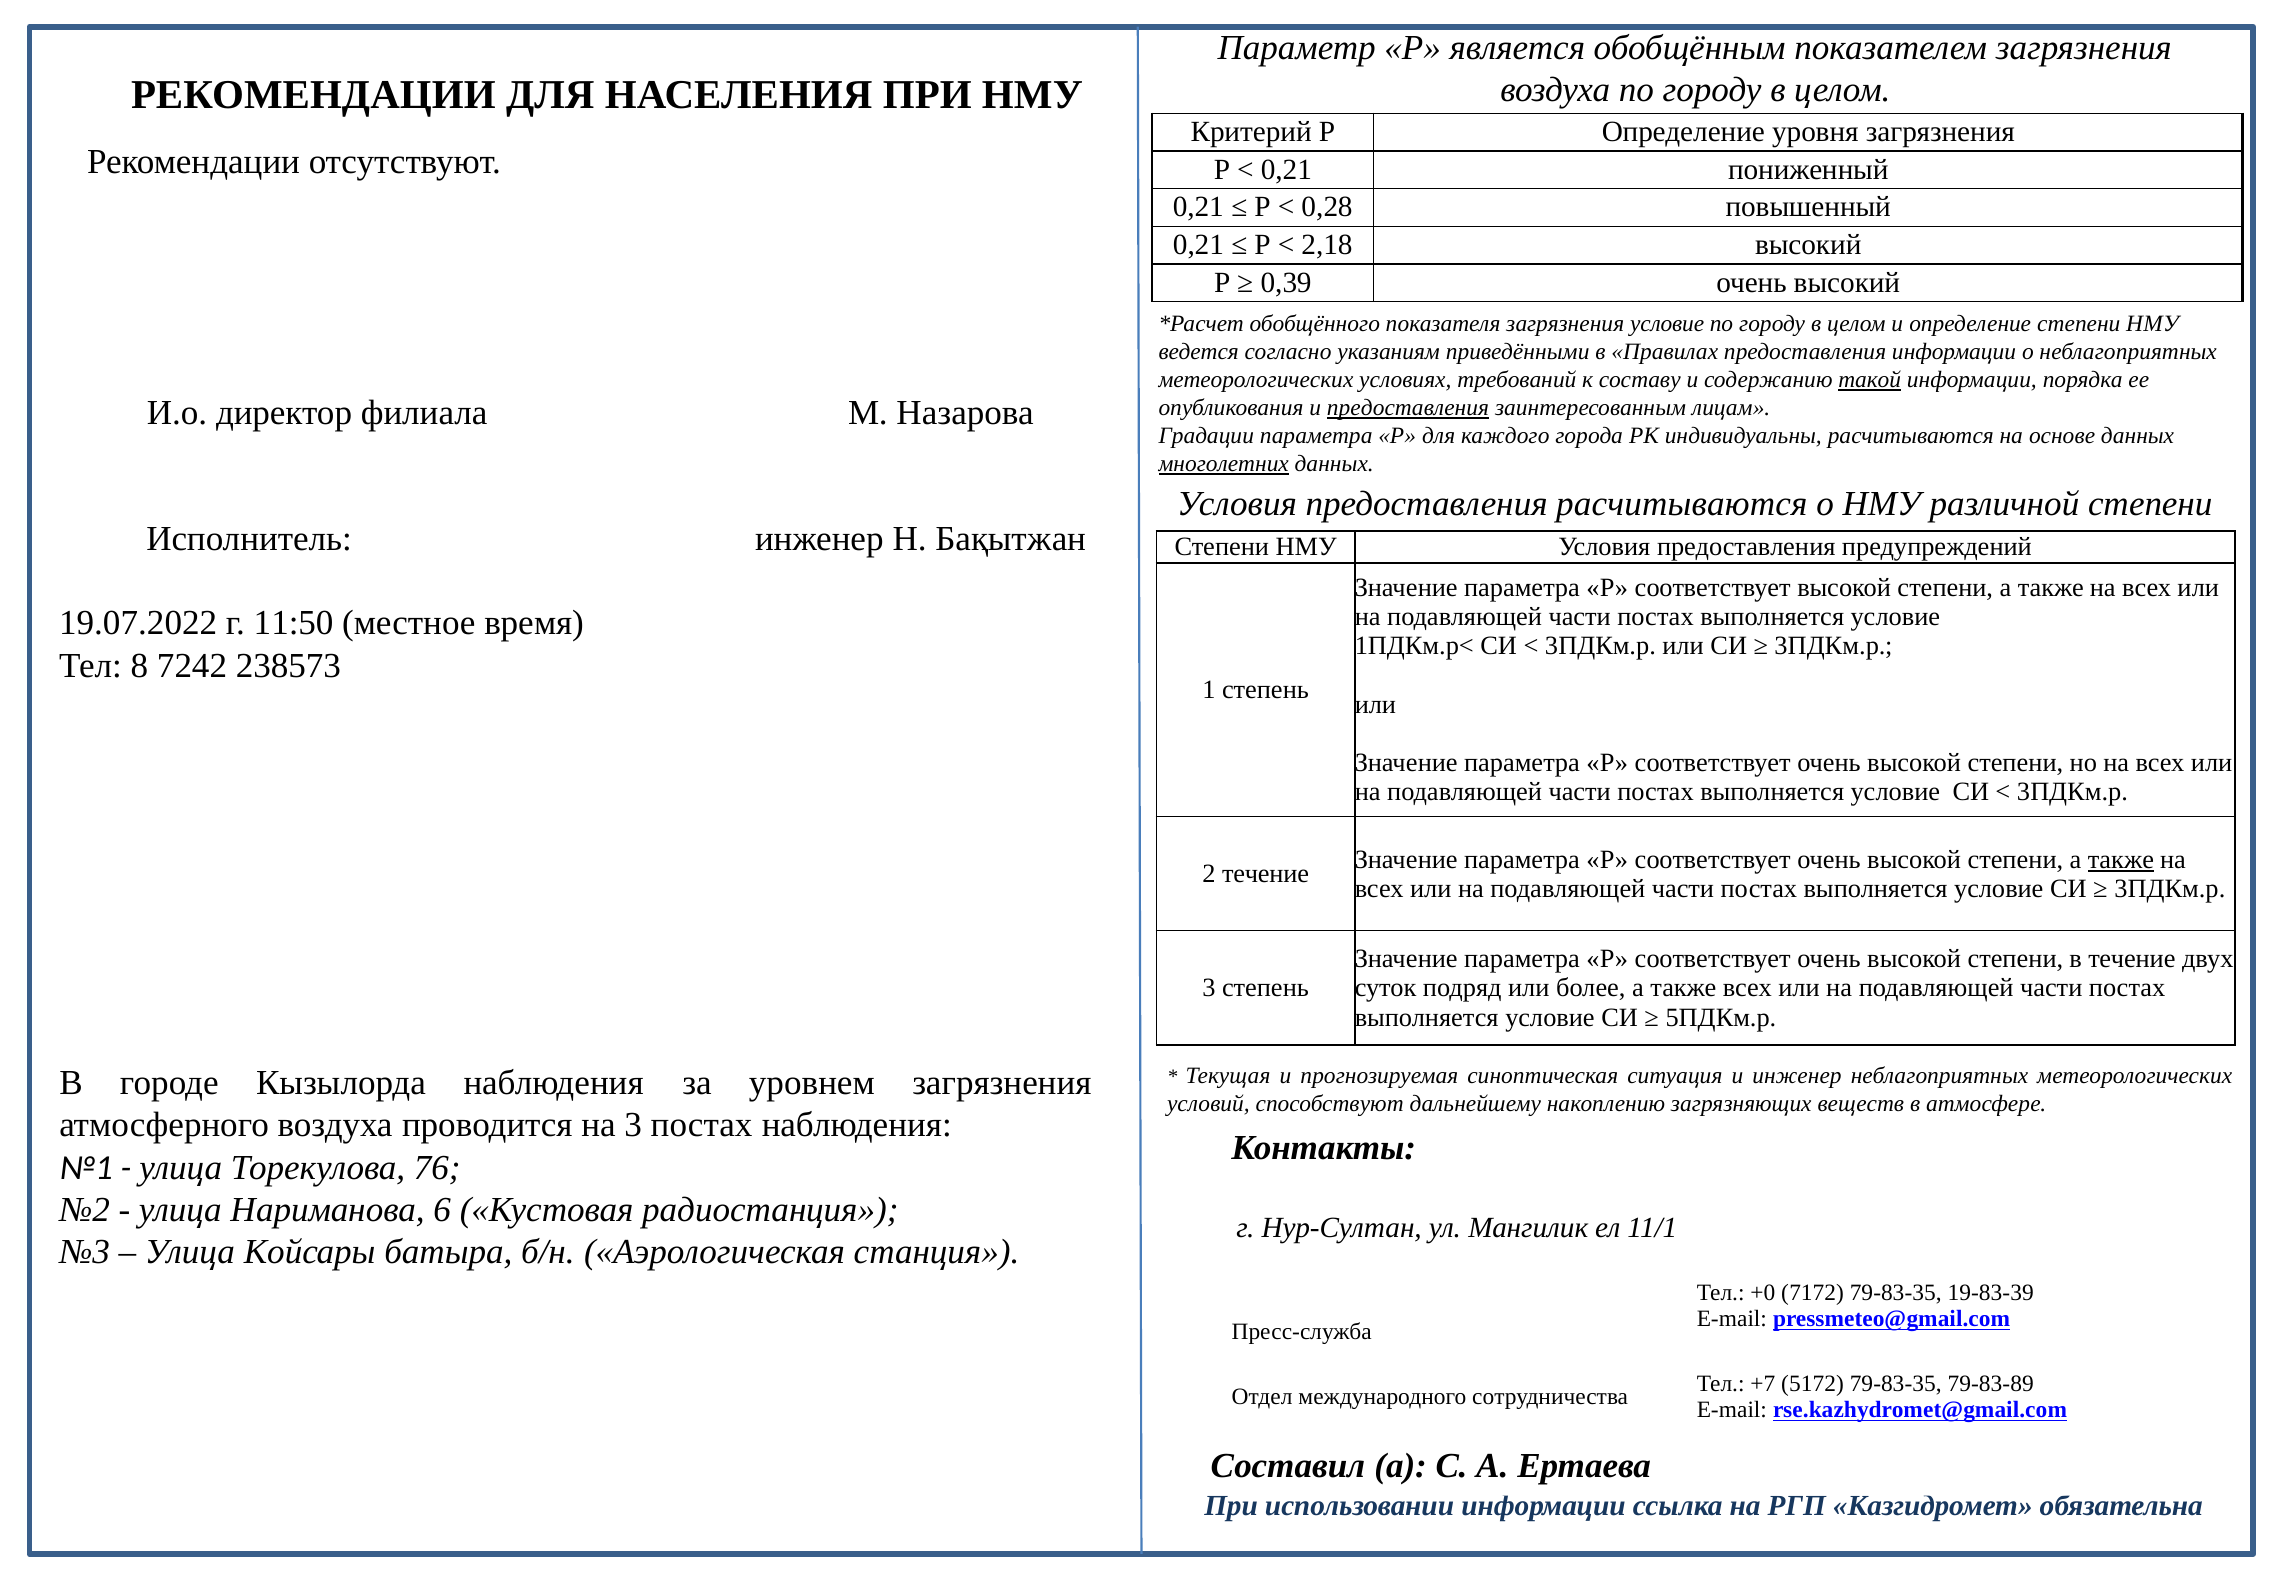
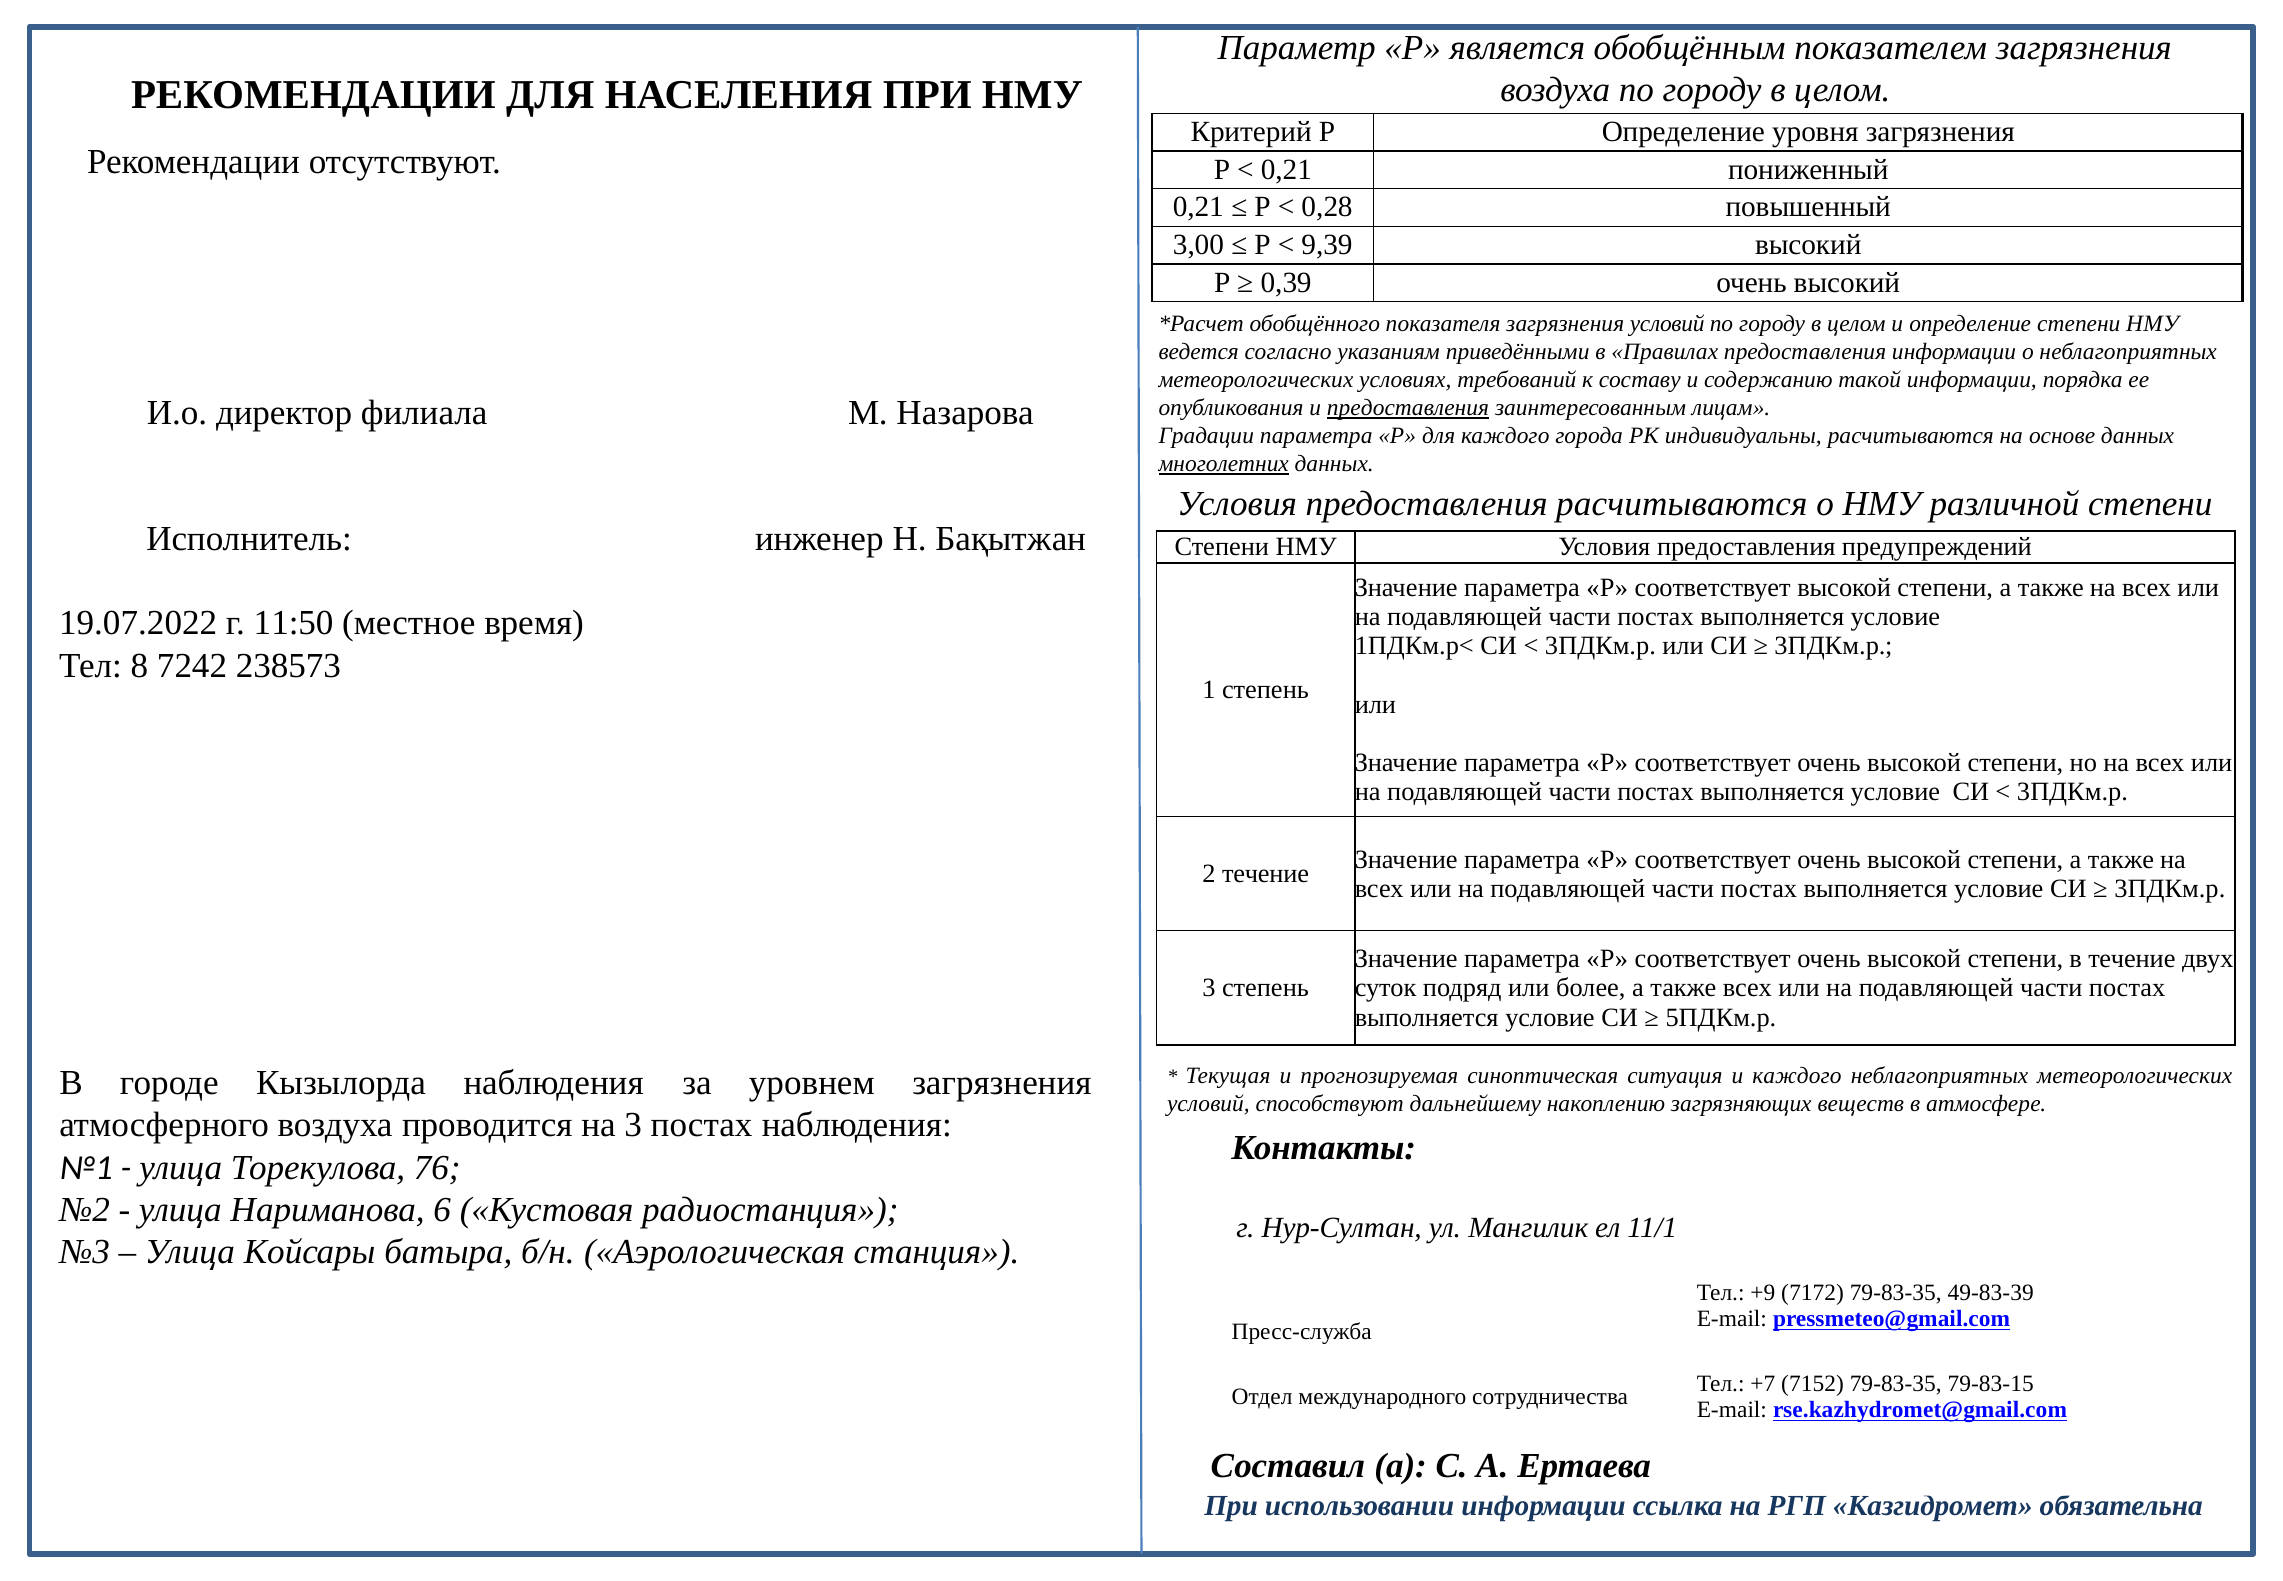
0,21: 0,21 -> 3,00 (1198, 245)
2,18: 2,18 -> 9,39 (1327, 245)
загрязнения условие: условие -> условий (1667, 324)
такой underline: present -> none (1870, 380)
также underline: present -> none (2121, 859)
и инженер: инженер -> каждого (1797, 1075)
+0: +0 -> +9 (1763, 1292)
19-83-39: 19-83-39 -> 49-83-39 (1991, 1292)
5172: 5172 -> 7152 (1813, 1384)
79-83-89: 79-83-89 -> 79-83-15 (1991, 1384)
